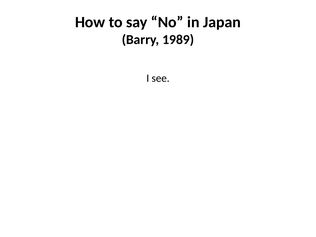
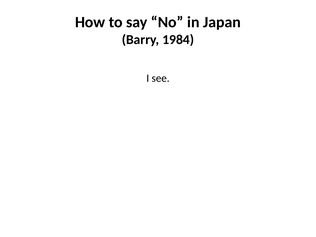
1989: 1989 -> 1984 (178, 40)
